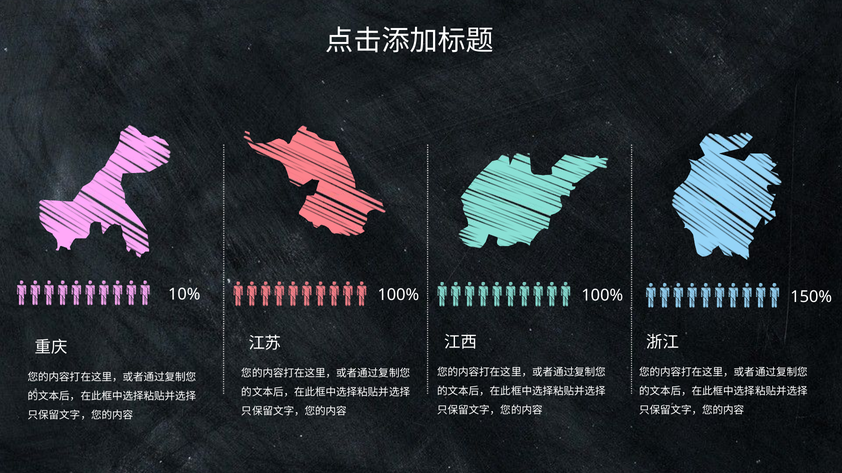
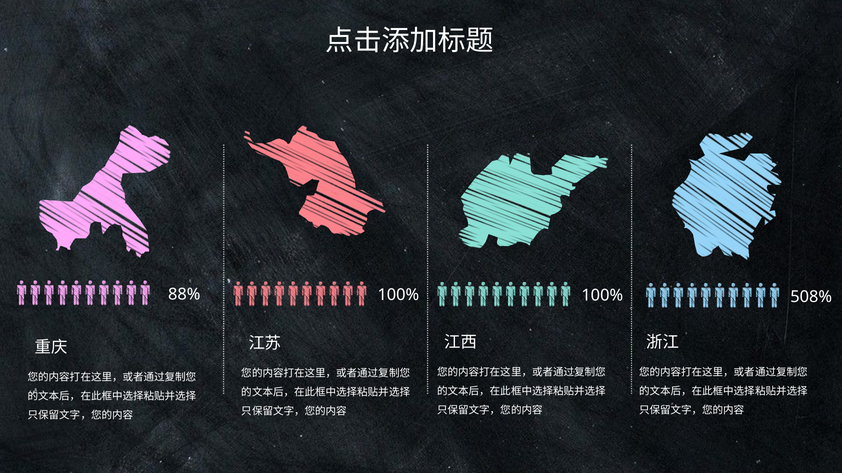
10%: 10% -> 88% (184, 295)
150%: 150% -> 508% (811, 297)
